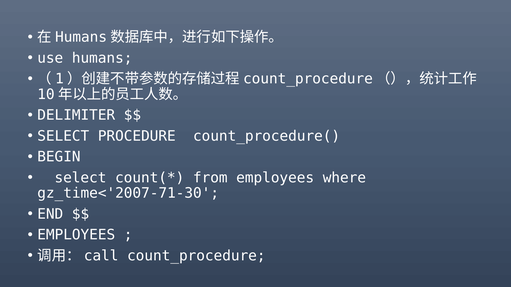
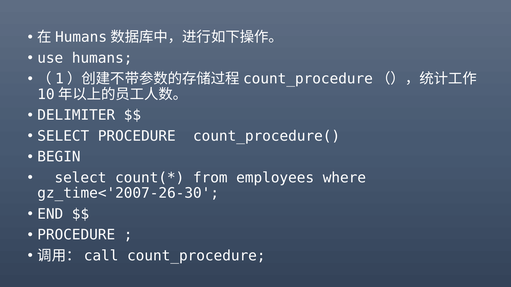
gz_time<'2007-71-30: gz_time<'2007-71-30 -> gz_time<'2007-26-30 (128, 193)
EMPLOYEES: EMPLOYEES -> PROCEDURE (76, 235)
